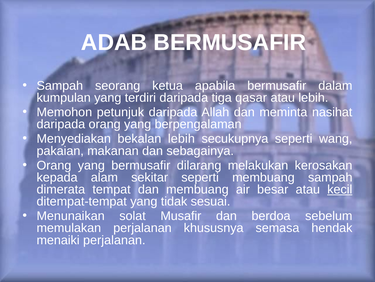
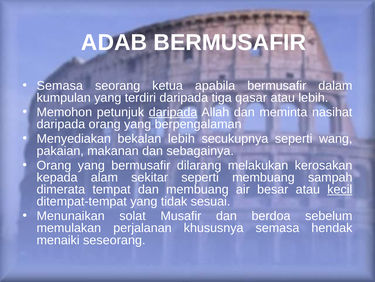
Sampah: Sampah -> Semasa (60, 85)
daripada underline: none -> present (173, 112)
menaiki perjalanan: perjalanan -> seseorang (114, 239)
